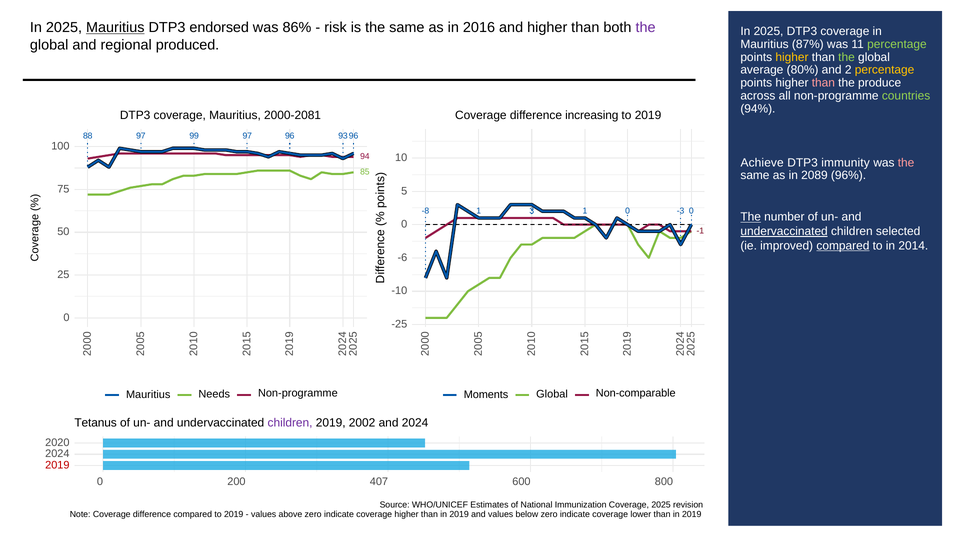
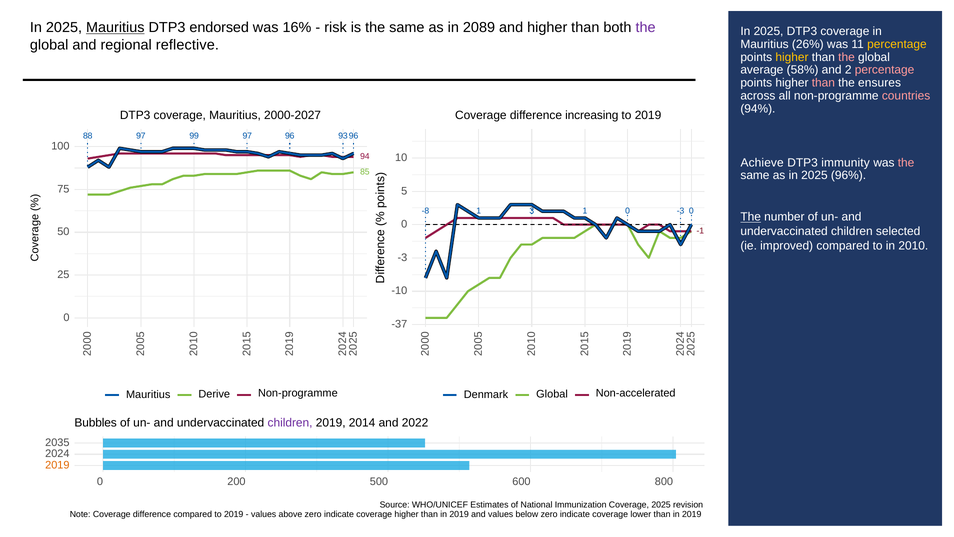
86%: 86% -> 16% (297, 27)
2016: 2016 -> 2089 (479, 27)
produced: produced -> reflective (187, 45)
87%: 87% -> 26% (808, 44)
percentage colour: light green -> yellow (897, 44)
the colour: light green -> pink (847, 57)
80%: 80% -> 58% (803, 70)
percentage colour: yellow -> pink (885, 70)
produce: produce -> ensures (880, 83)
countries colour: light green -> pink (906, 96)
2000-2081: 2000-2081 -> 2000-2027 (293, 115)
as in 2089: 2089 -> 2025 (814, 175)
undervaccinated underline: present -> none (784, 231)
compared underline: present -> none (843, 245)
2014: 2014 -> 2010 (913, 245)
-6: -6 -> -3 (402, 257)
-25: -25 -> -37 (399, 324)
Needs: Needs -> Derive (214, 394)
Moments: Moments -> Denmark (486, 394)
Non-comparable: Non-comparable -> Non-accelerated (636, 393)
Tetanus: Tetanus -> Bubbles (96, 422)
2002: 2002 -> 2014 (362, 422)
and 2024: 2024 -> 2022 (415, 422)
2020: 2020 -> 2035 (57, 442)
2019 colour: red -> orange (57, 465)
407: 407 -> 500 (379, 481)
